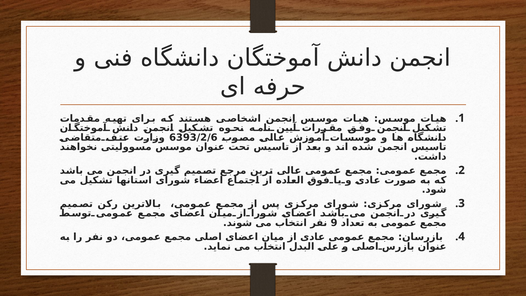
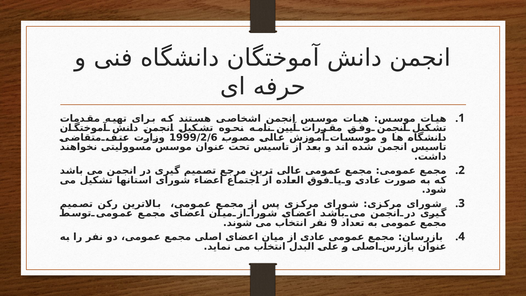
6393/2/6: 6393/2/6 -> 1999/2/6 (193, 137)
